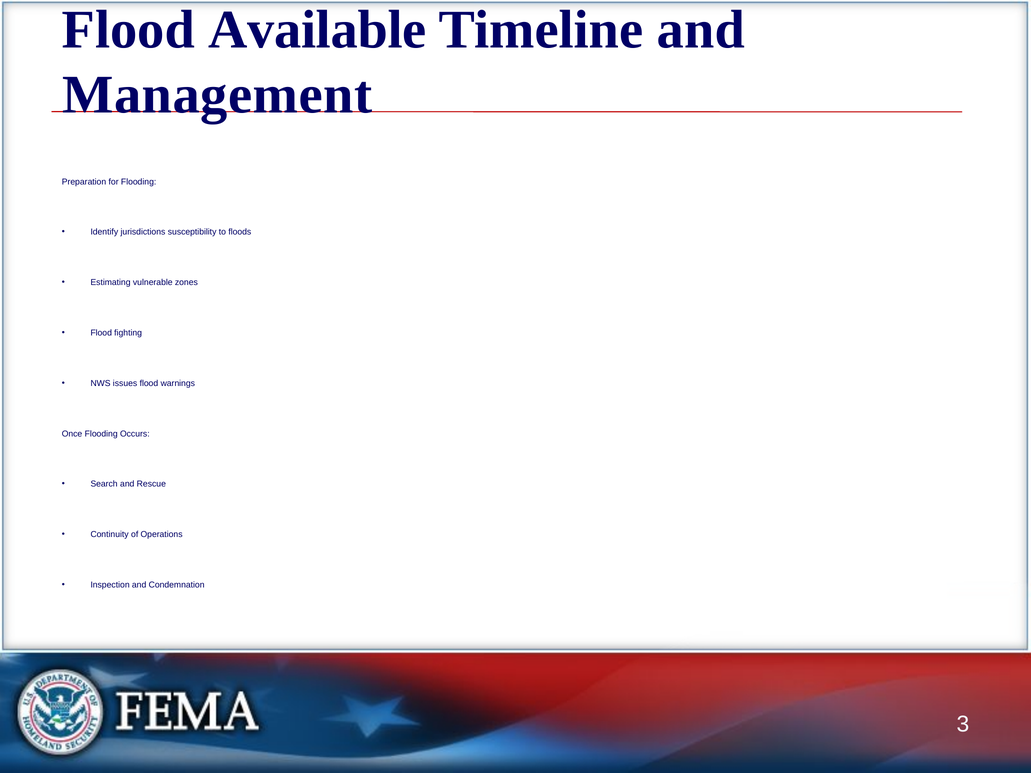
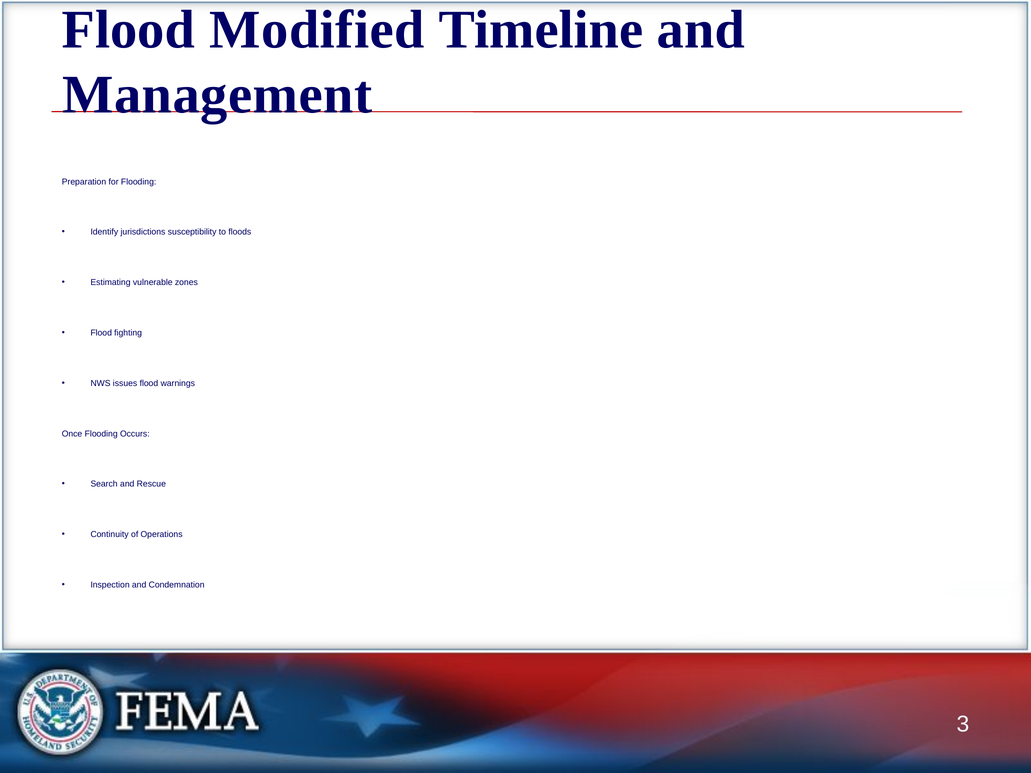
Available: Available -> Modified (317, 30)
